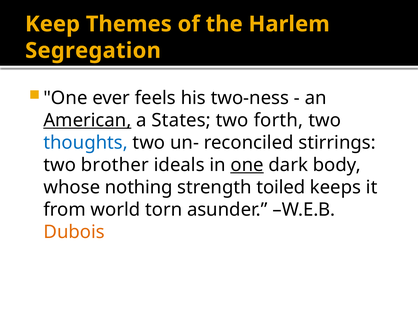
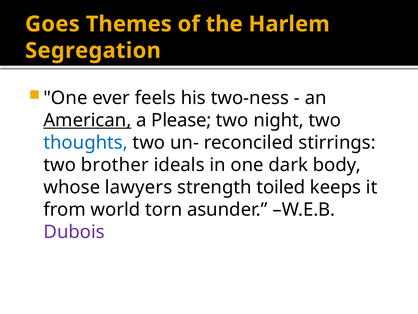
Keep: Keep -> Goes (52, 24)
States: States -> Please (181, 120)
forth: forth -> night (279, 120)
one underline: present -> none (247, 165)
nothing: nothing -> lawyers (139, 187)
Dubois colour: orange -> purple (74, 232)
